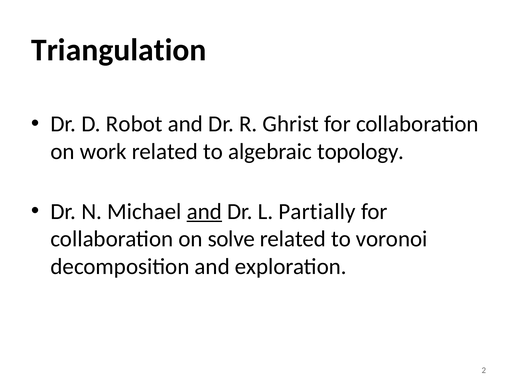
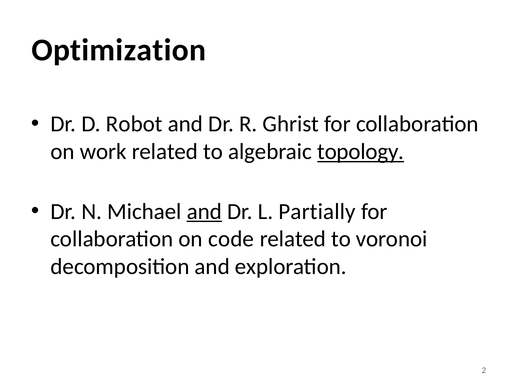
Triangulation: Triangulation -> Optimization (119, 50)
topology underline: none -> present (361, 152)
solve: solve -> code (231, 239)
